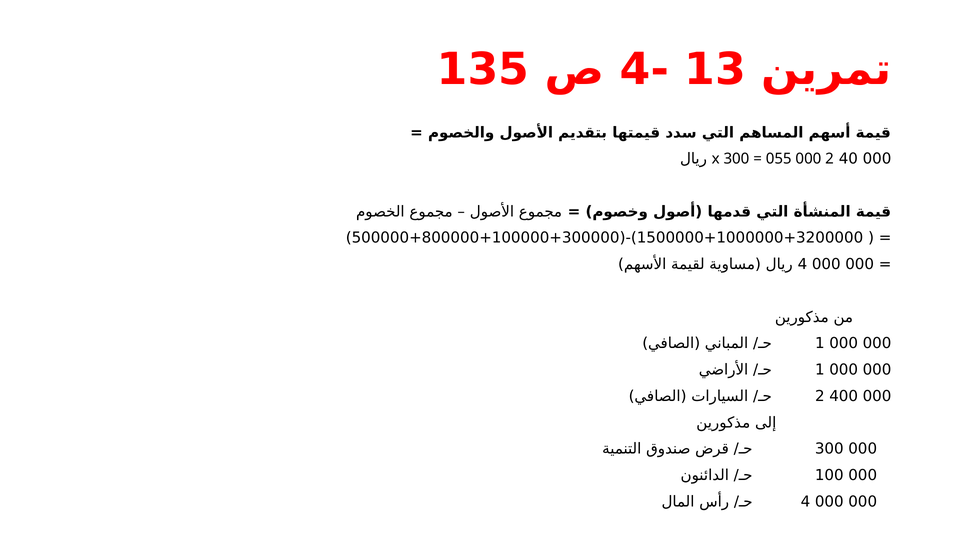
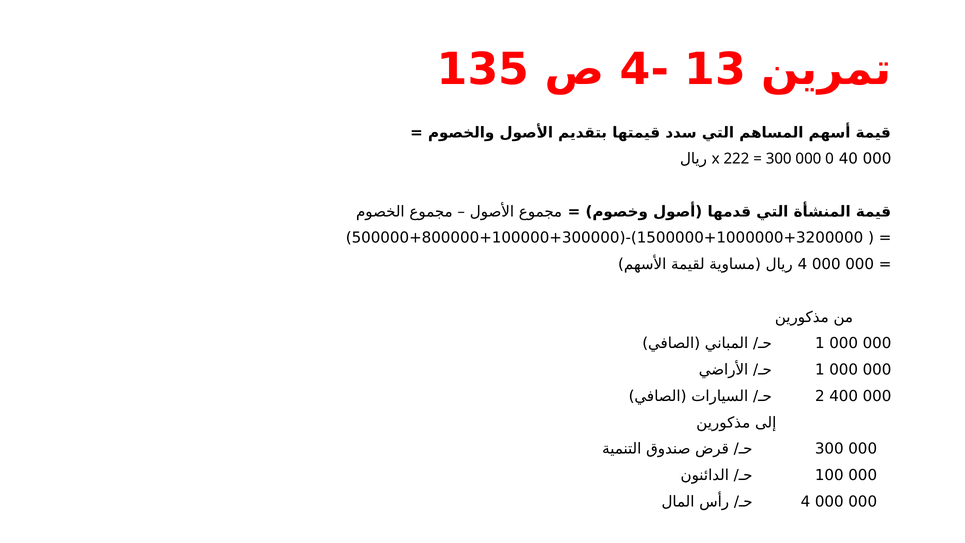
x 300: 300 -> 222 (736, 159)
055: 055 -> 300 (779, 159)
000 2: 2 -> 0 (830, 159)
